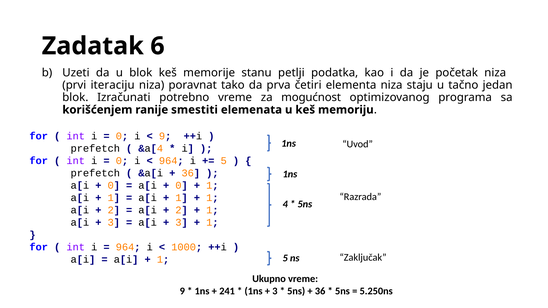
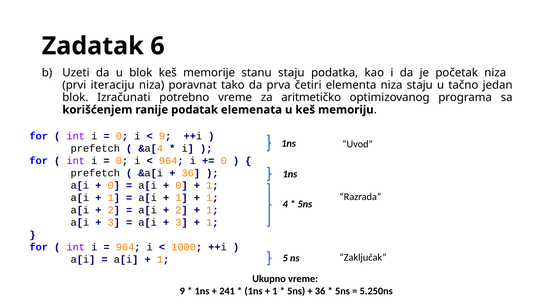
stanu petlji: petlji -> staju (291, 73)
mogućnost: mogućnost -> aritmetičko (311, 98)
smestiti: smestiti -> podatak (195, 110)
5: 5 -> 0 (224, 161)
3: 3 -> 1 (275, 291)
